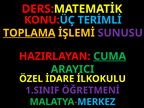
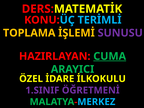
TOPLAMA underline: present -> none (29, 33)
